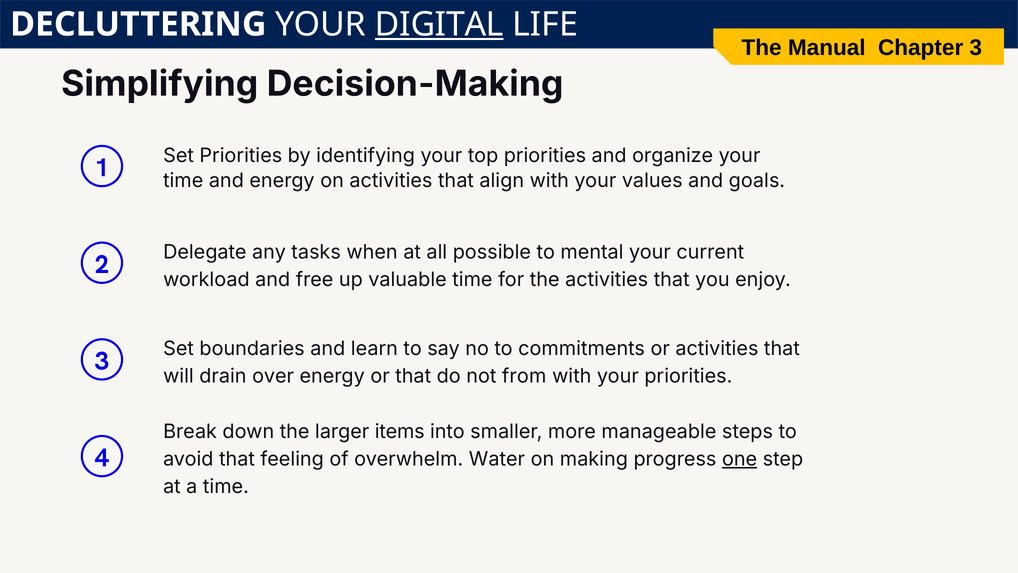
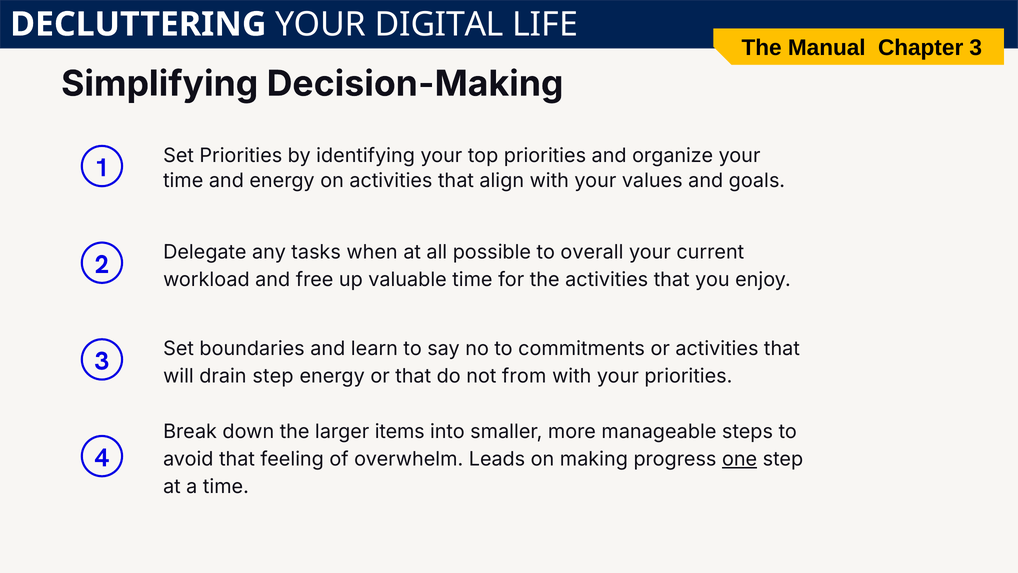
DIGITAL underline: present -> none (439, 24)
mental: mental -> overall (592, 252)
drain over: over -> step (273, 376)
Water: Water -> Leads (497, 459)
